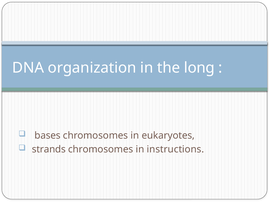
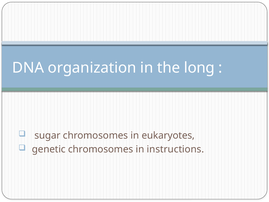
bases: bases -> sugar (47, 135)
strands: strands -> genetic (49, 149)
